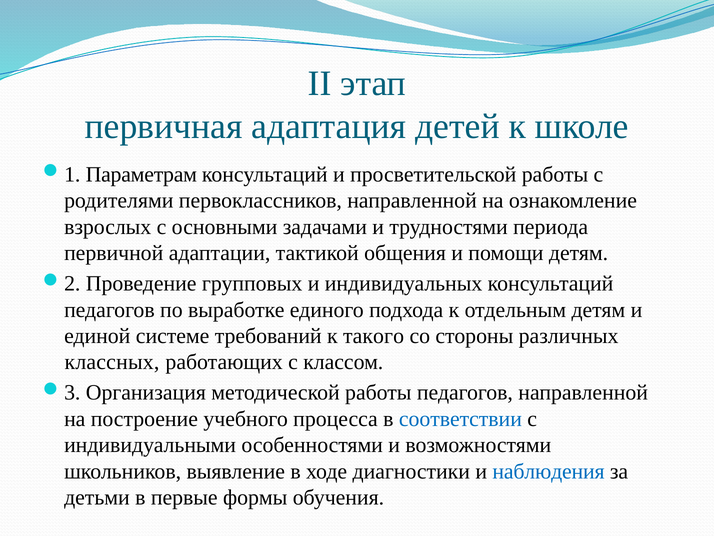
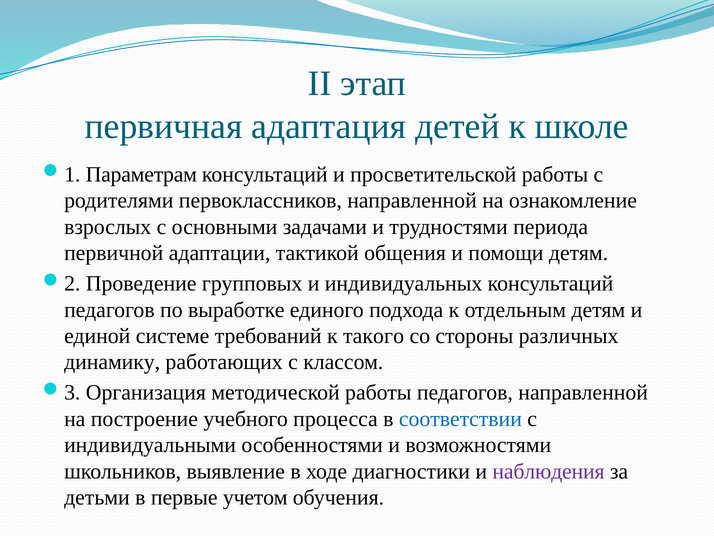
классных: классных -> динамику (112, 362)
наблюдения colour: blue -> purple (549, 471)
формы: формы -> учетом (255, 497)
